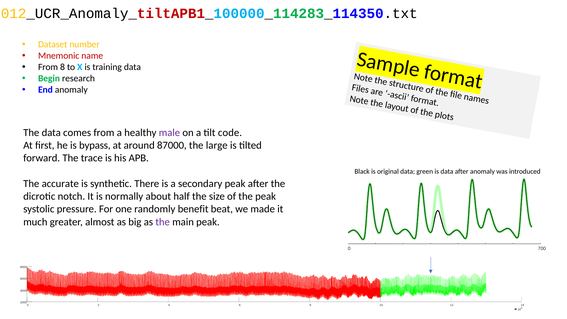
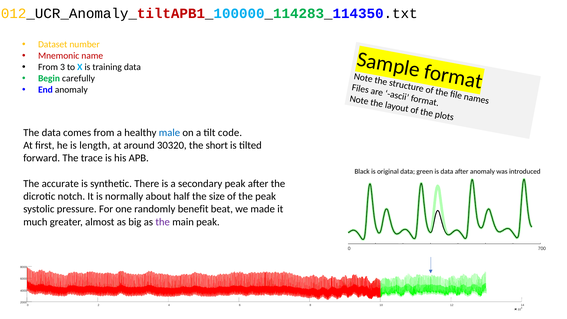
From 8: 8 -> 3 (62, 67)
research: research -> carefully (78, 78)
male colour: purple -> blue (169, 132)
bypass: bypass -> length (95, 145)
87000: 87000 -> 30320 (172, 145)
large: large -> short (217, 145)
